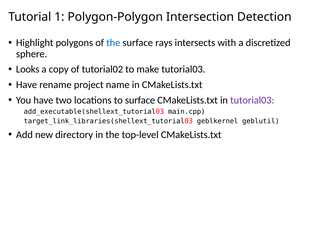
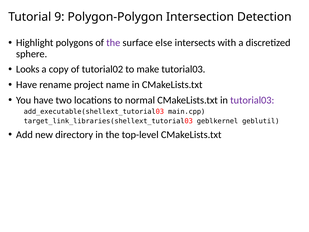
1: 1 -> 9 (59, 17)
the colour: blue -> purple (113, 43)
rays: rays -> else (164, 43)
to surface: surface -> normal (140, 100)
